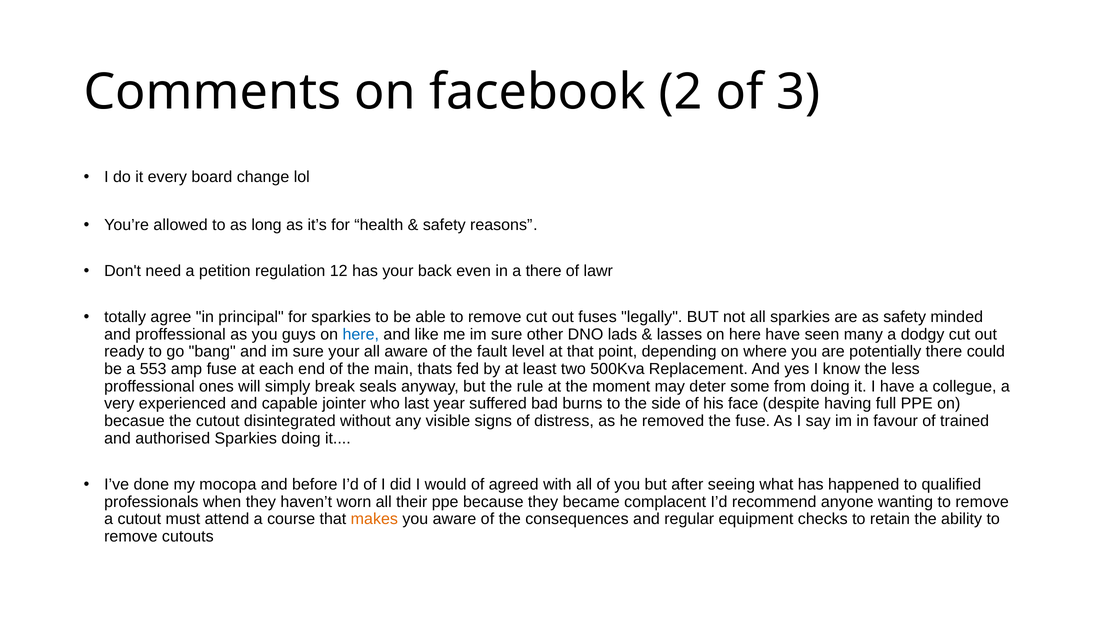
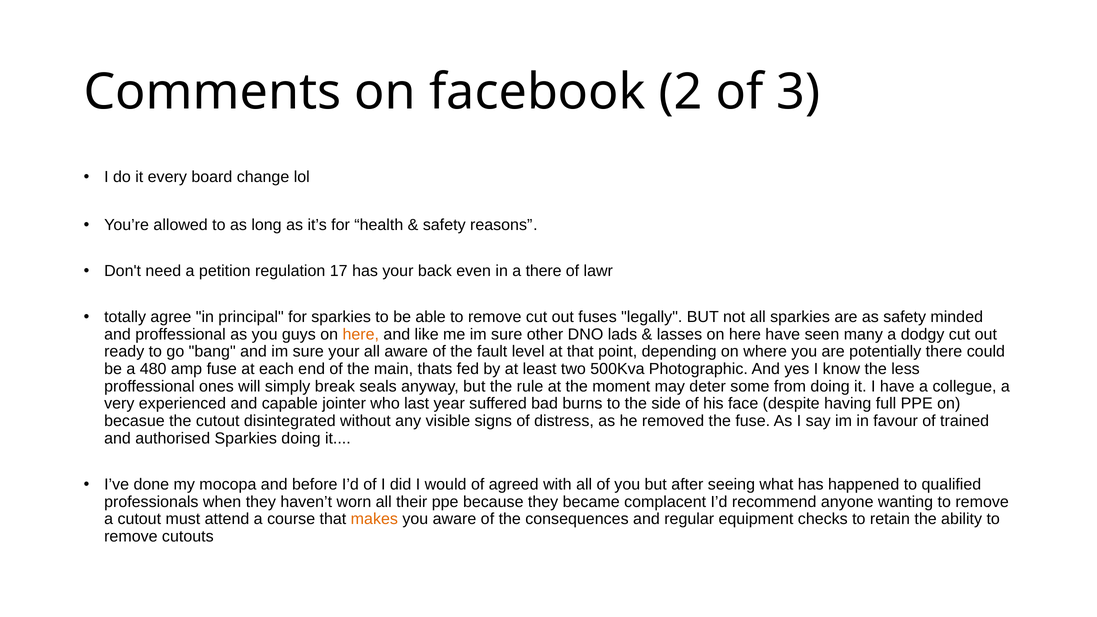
12: 12 -> 17 (339, 271)
here colour: blue -> orange (361, 334)
553: 553 -> 480 (153, 369)
Replacement: Replacement -> Photographic (698, 369)
